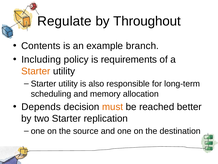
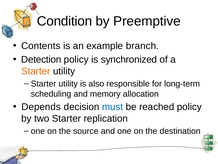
Regulate: Regulate -> Condition (65, 21)
Throughout: Throughout -> Preemptive (147, 21)
Including: Including -> Detection (41, 59)
requirements: requirements -> synchronized (129, 59)
must colour: orange -> blue (113, 107)
reached better: better -> policy (189, 107)
